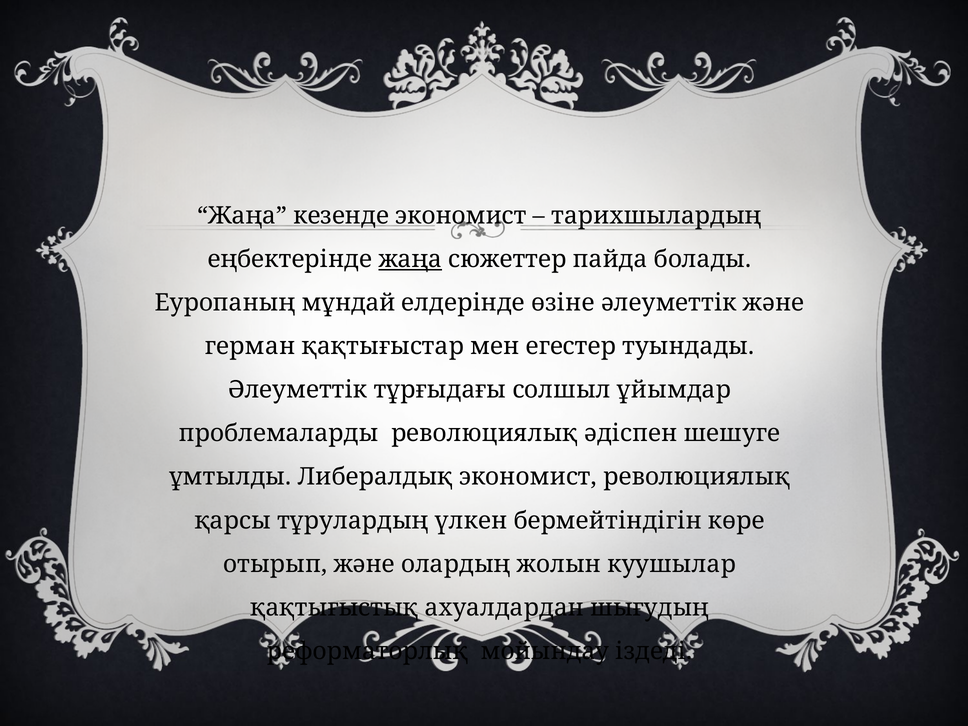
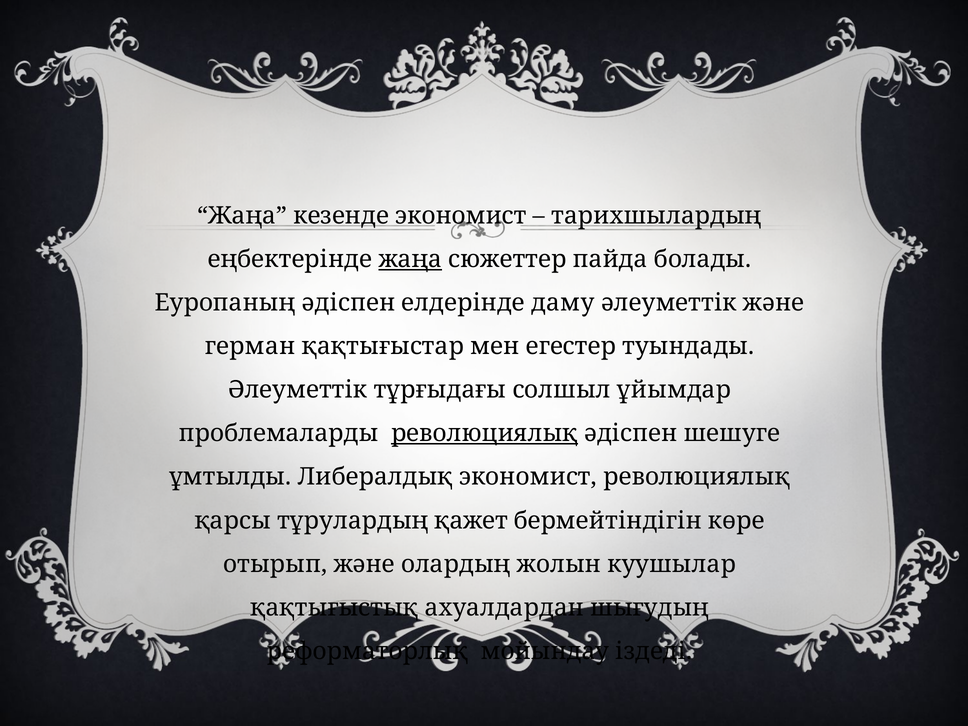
Еуропаның мұндай: мұндай -> әдіспен (349, 303)
өзіне: өзіне -> даму (563, 303)
революциялық underline: none -> present (484, 433)
үлкен: үлкен -> қажет (471, 521)
